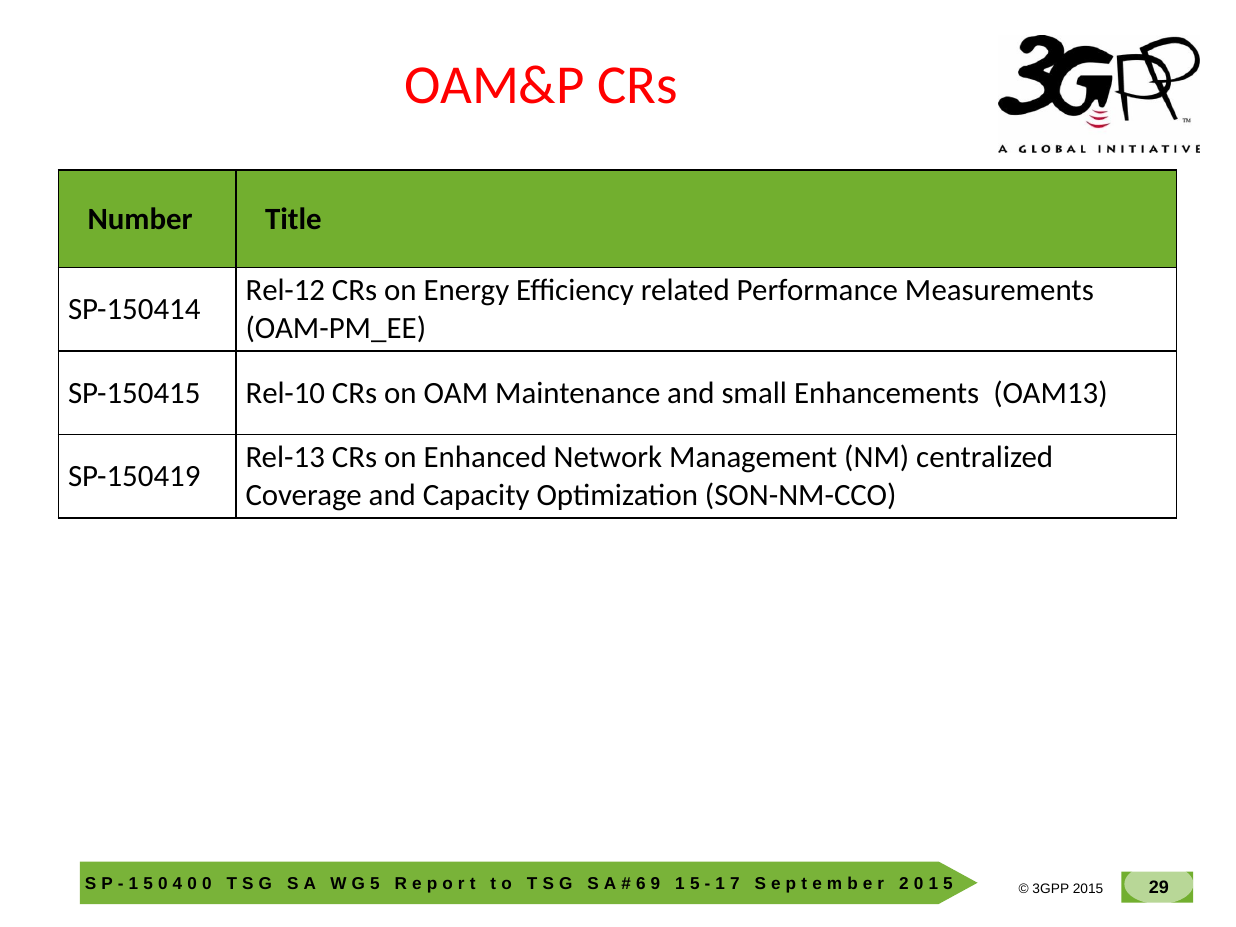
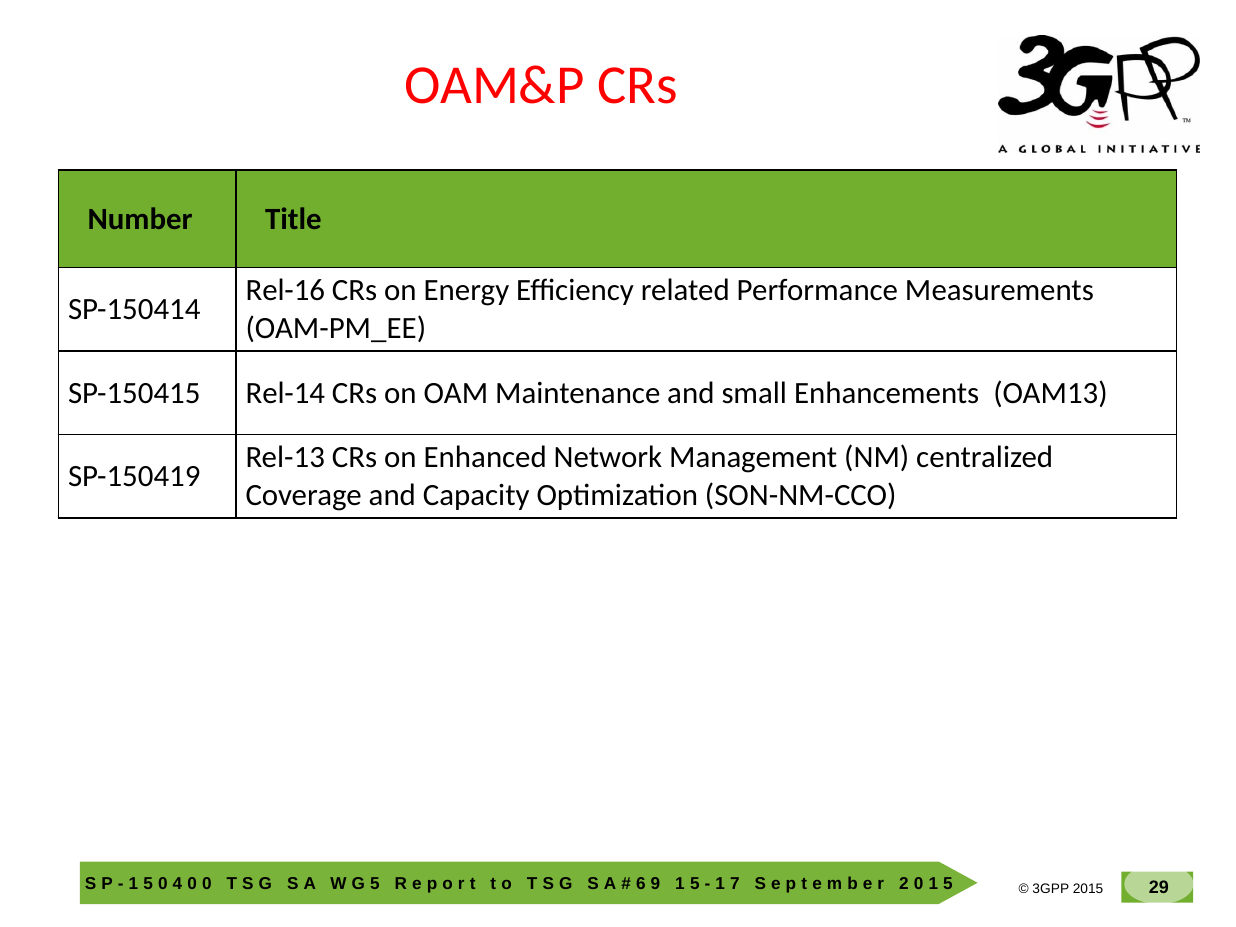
Rel-12: Rel-12 -> Rel-16 (285, 291)
Rel-10: Rel-10 -> Rel-14 (285, 393)
